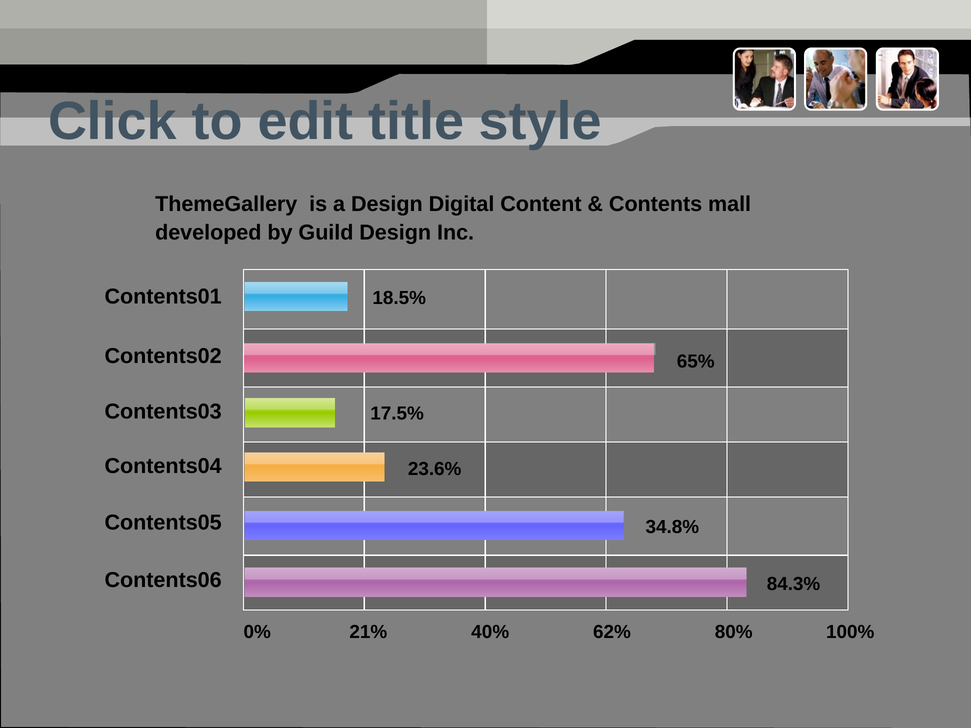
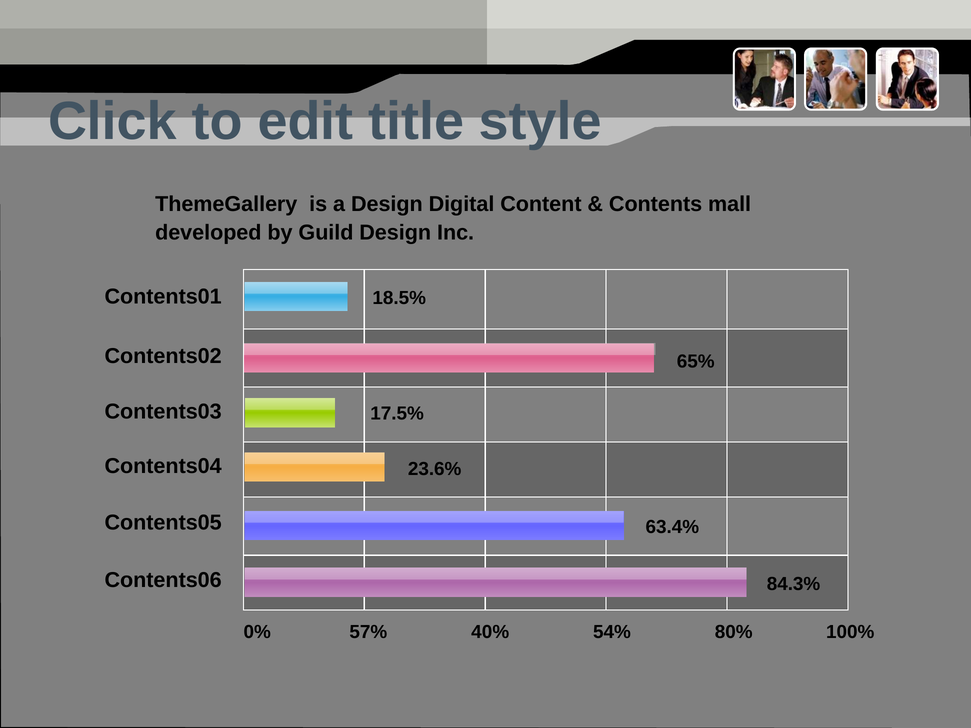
34.8%: 34.8% -> 63.4% (672, 527)
21%: 21% -> 57% (368, 632)
62%: 62% -> 54% (612, 632)
